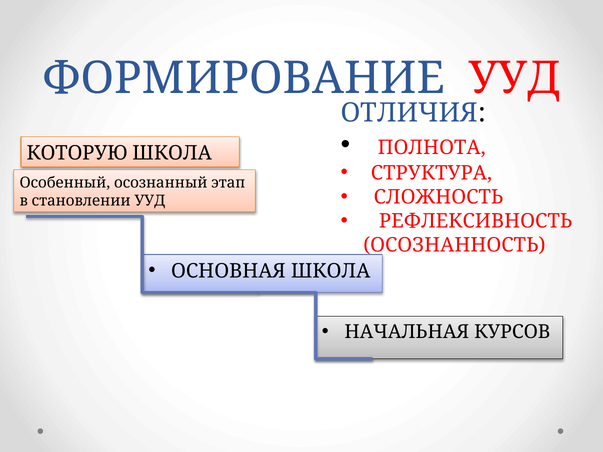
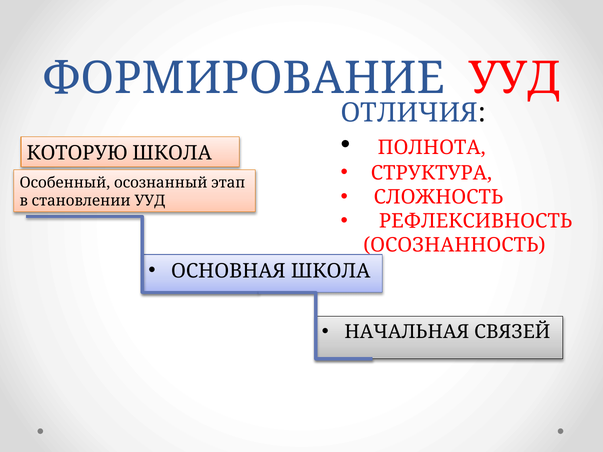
КУРСОВ: КУРСОВ -> СВЯЗЕЙ (512, 332)
